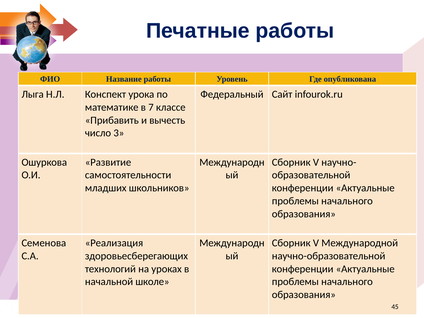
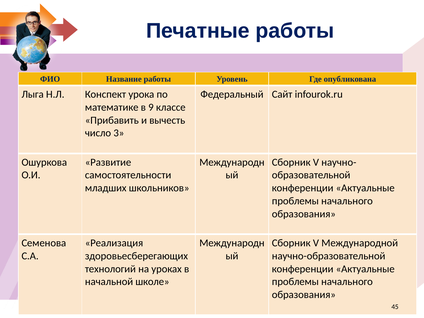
7: 7 -> 9 (151, 107)
